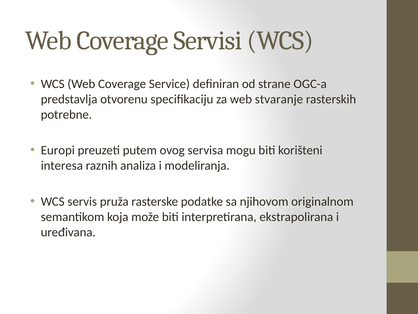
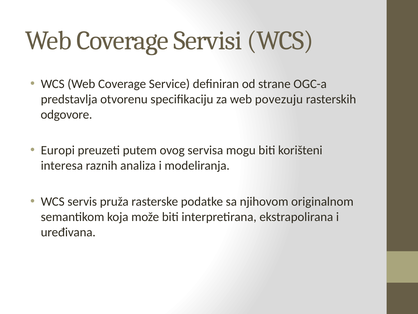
stvaranje: stvaranje -> povezuju (279, 99)
potrebne: potrebne -> odgovore (66, 114)
